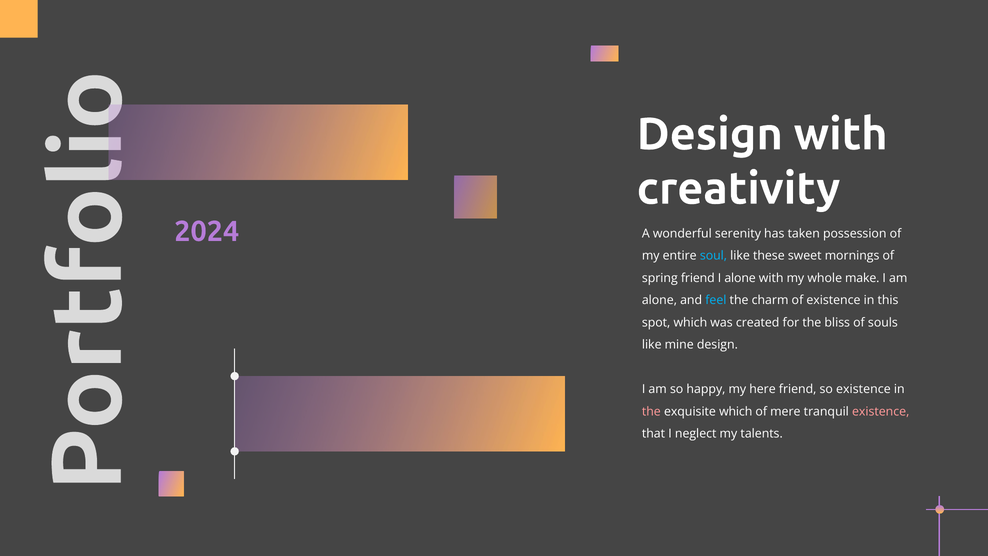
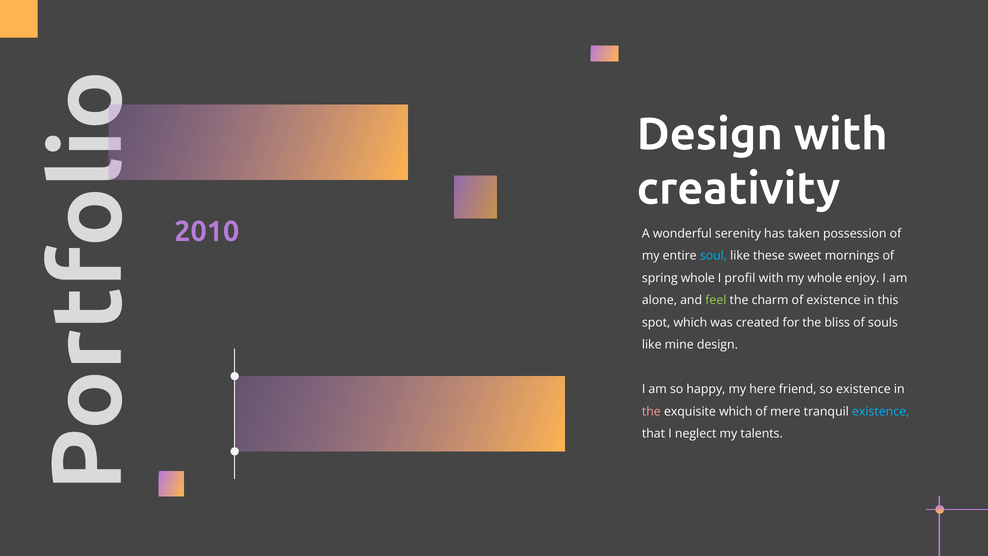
2024: 2024 -> 2010 (207, 231)
spring friend: friend -> whole (698, 278)
I alone: alone -> profil (740, 278)
make: make -> enjoy (862, 278)
feel colour: light blue -> light green (716, 300)
existence colour: pink -> light blue (881, 411)
